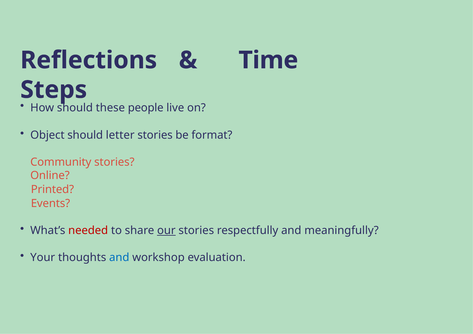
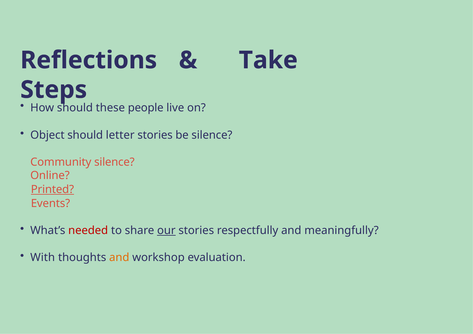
Time: Time -> Take (268, 60)
be format: format -> silence (212, 135)
Community stories: stories -> silence (114, 162)
Printed underline: none -> present (52, 190)
Your: Your -> With (43, 258)
and colour: blue -> orange (119, 258)
